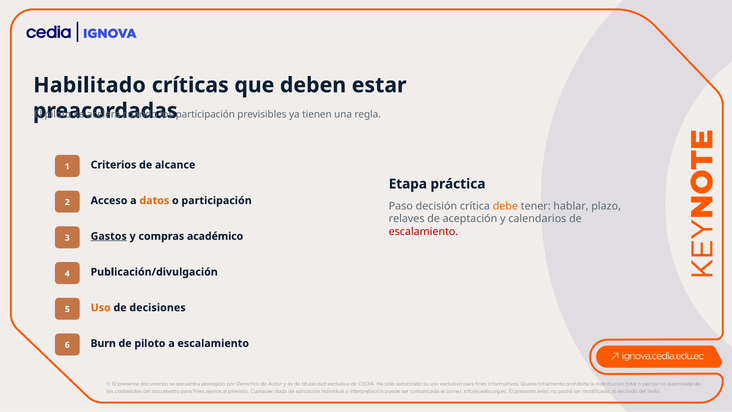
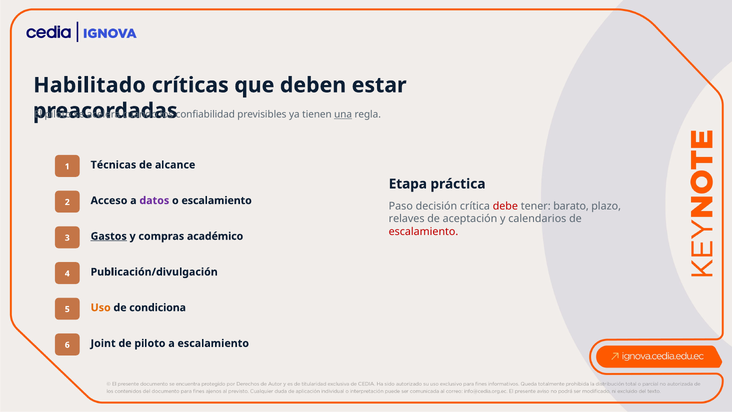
participación: participación -> confiabilidad (205, 114)
una underline: none -> present (343, 114)
Criterios: Criterios -> Técnicas (113, 165)
datos colour: orange -> purple (154, 200)
o participación: participación -> escalamiento (217, 200)
debe colour: orange -> red (505, 206)
hablar: hablar -> barato (571, 206)
decisiones: decisiones -> condiciona (158, 308)
Burn: Burn -> Joint (103, 343)
